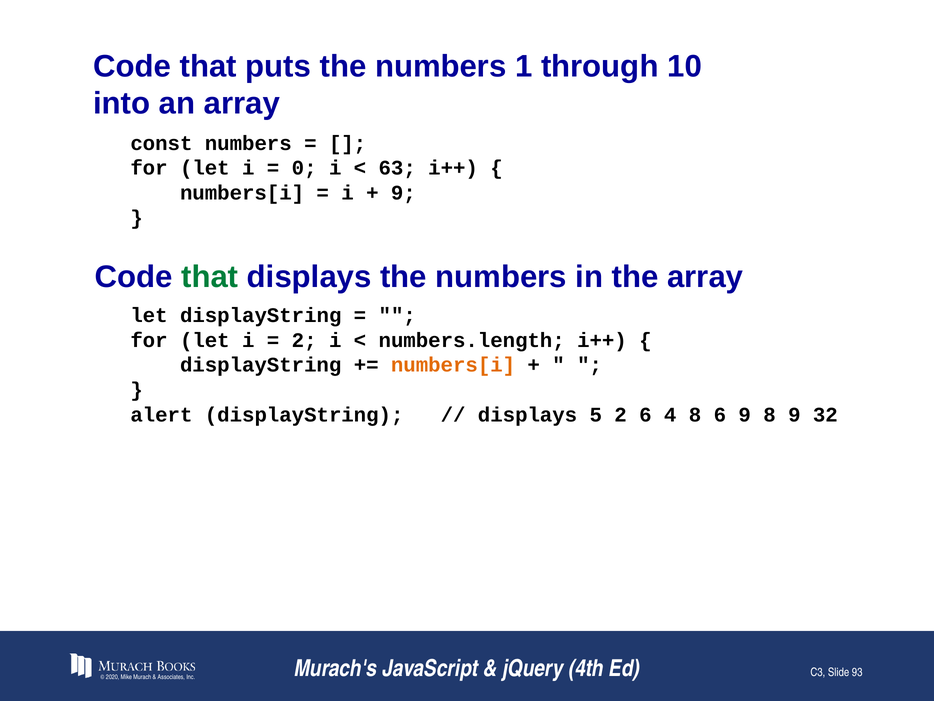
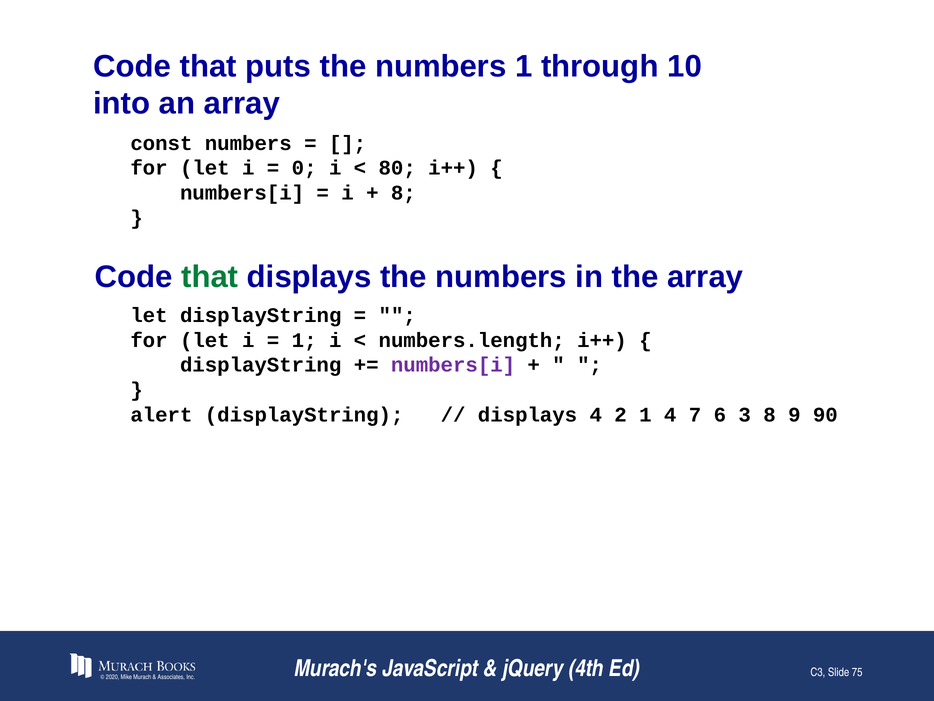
63: 63 -> 80 (397, 168)
9: 9 -> 8 (403, 193)
2: 2 -> 1 (304, 340)
numbers[i colour: orange -> purple (453, 365)
displays 5: 5 -> 4 (596, 415)
2 6: 6 -> 1 (645, 415)
4 8: 8 -> 7 (695, 415)
6 9: 9 -> 3 (745, 415)
32: 32 -> 90 (825, 415)
93: 93 -> 75 (857, 672)
